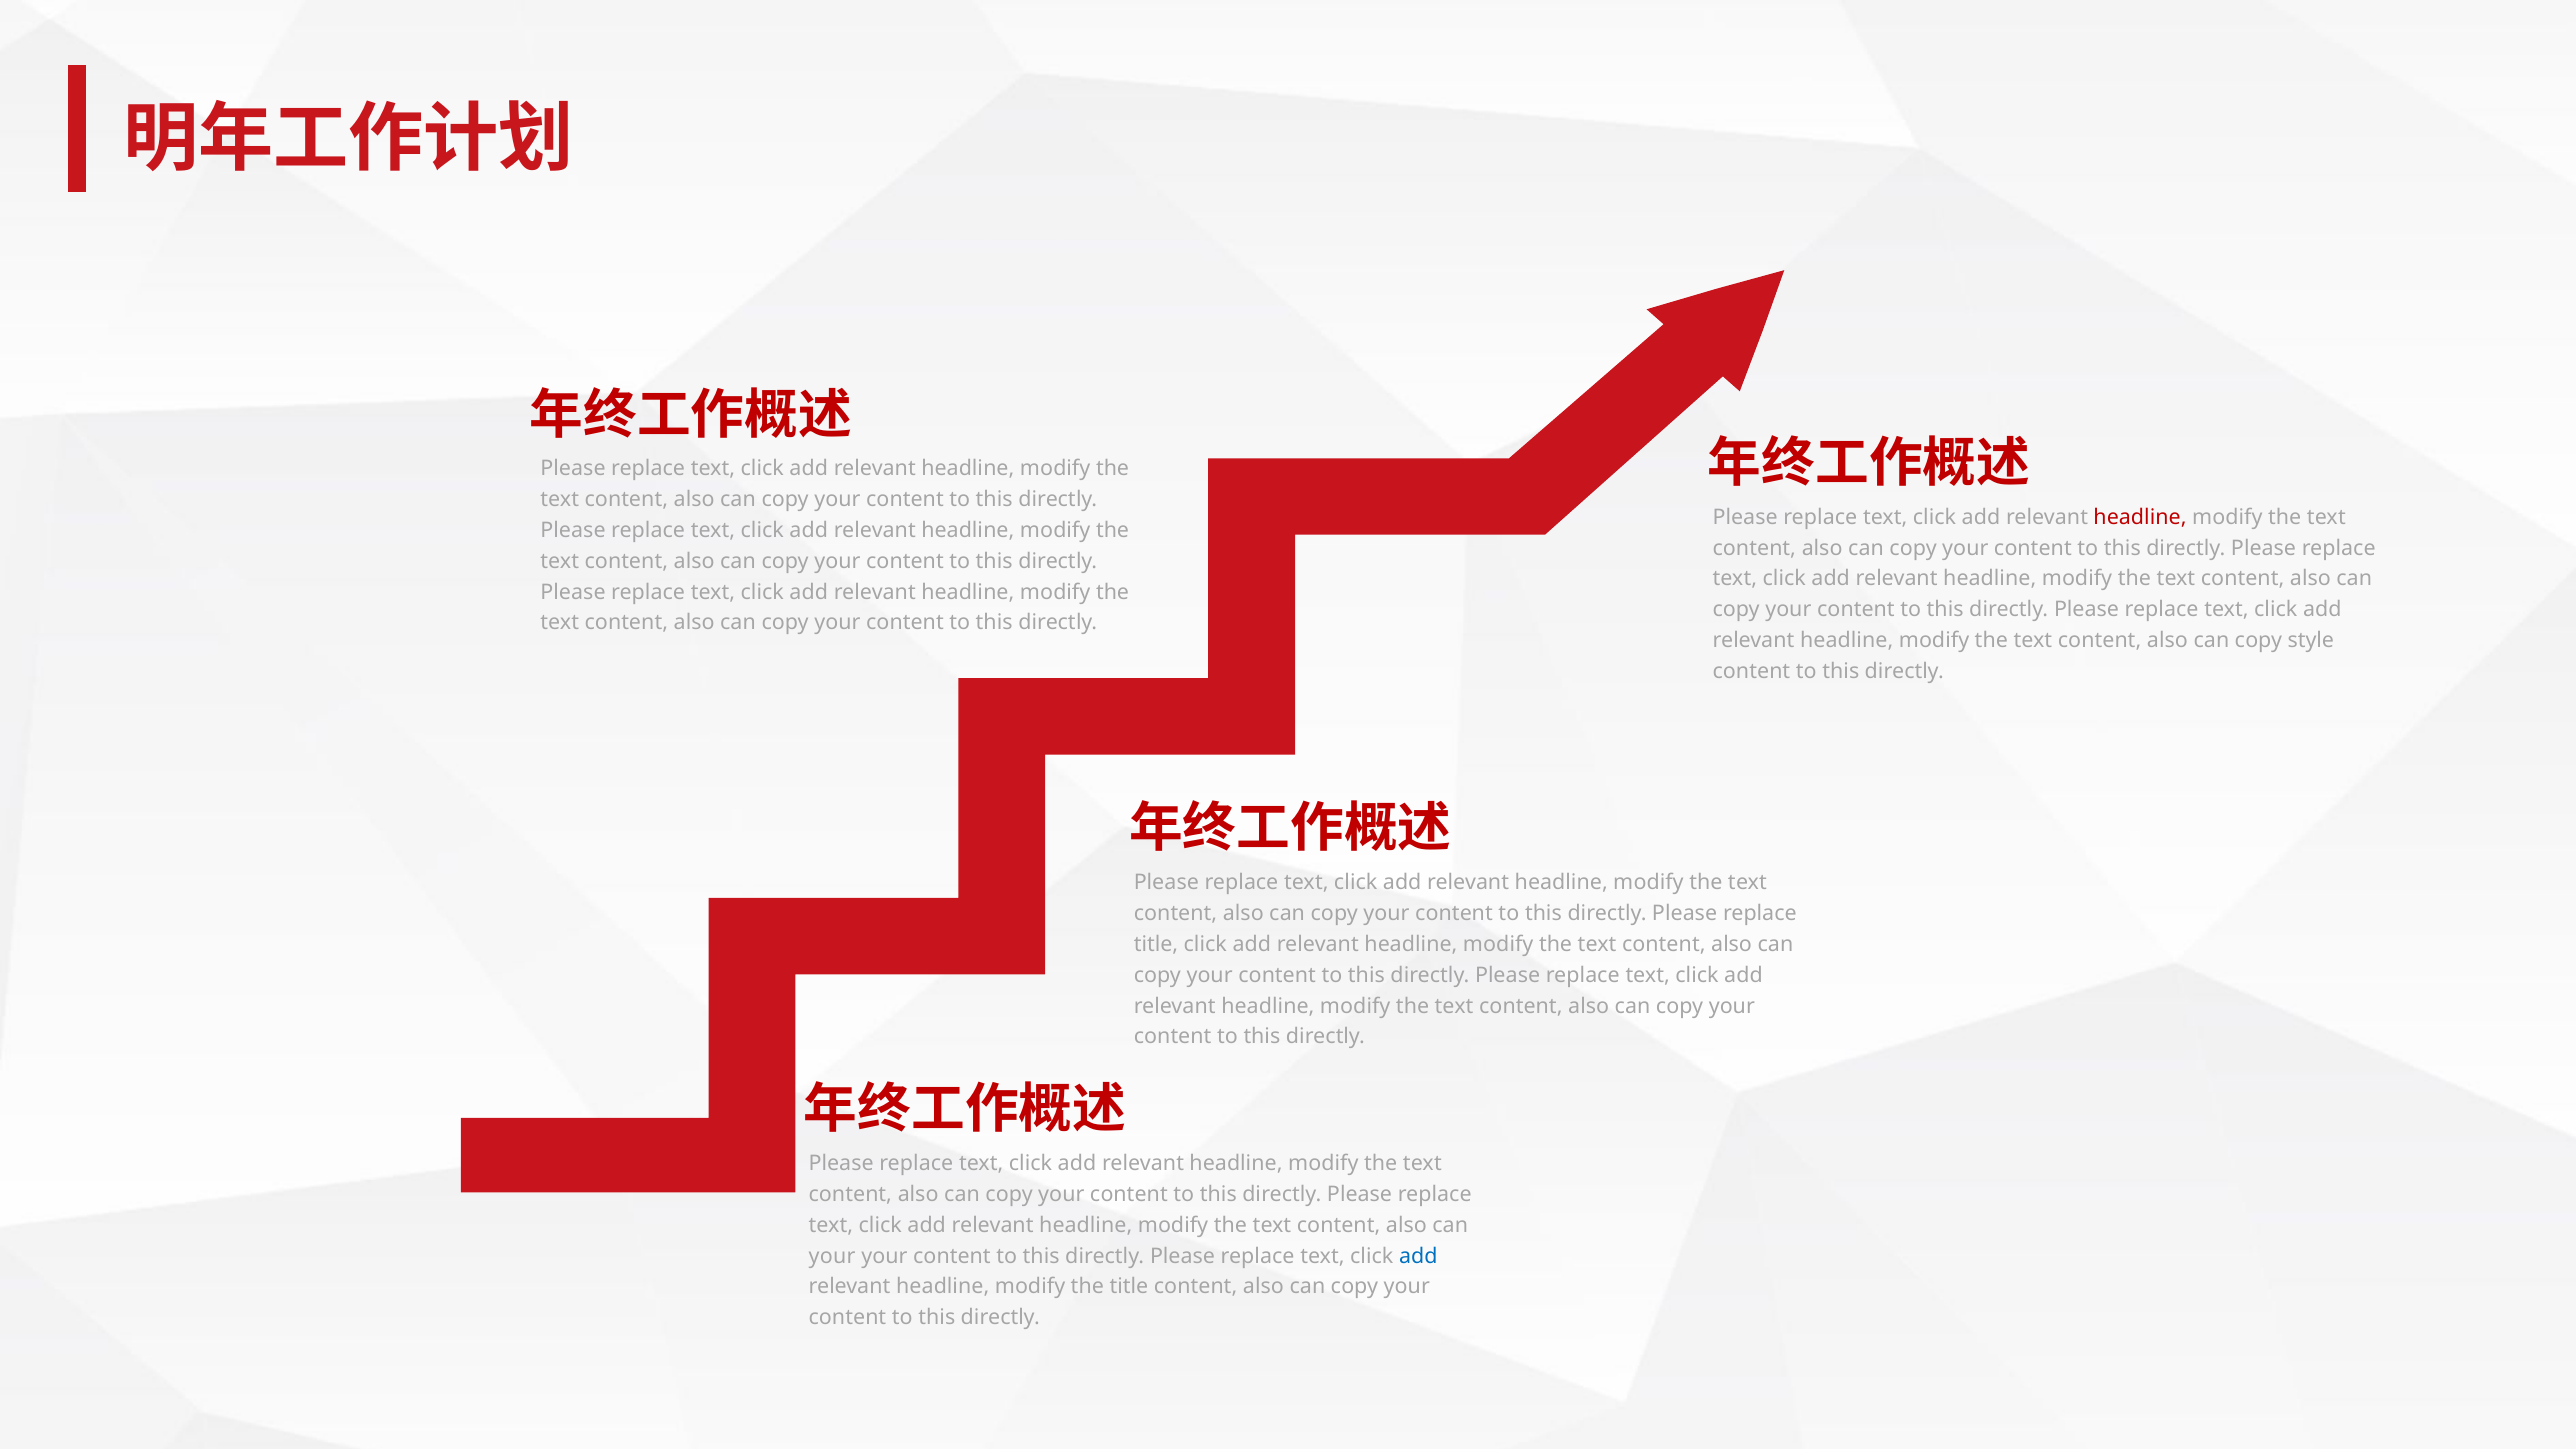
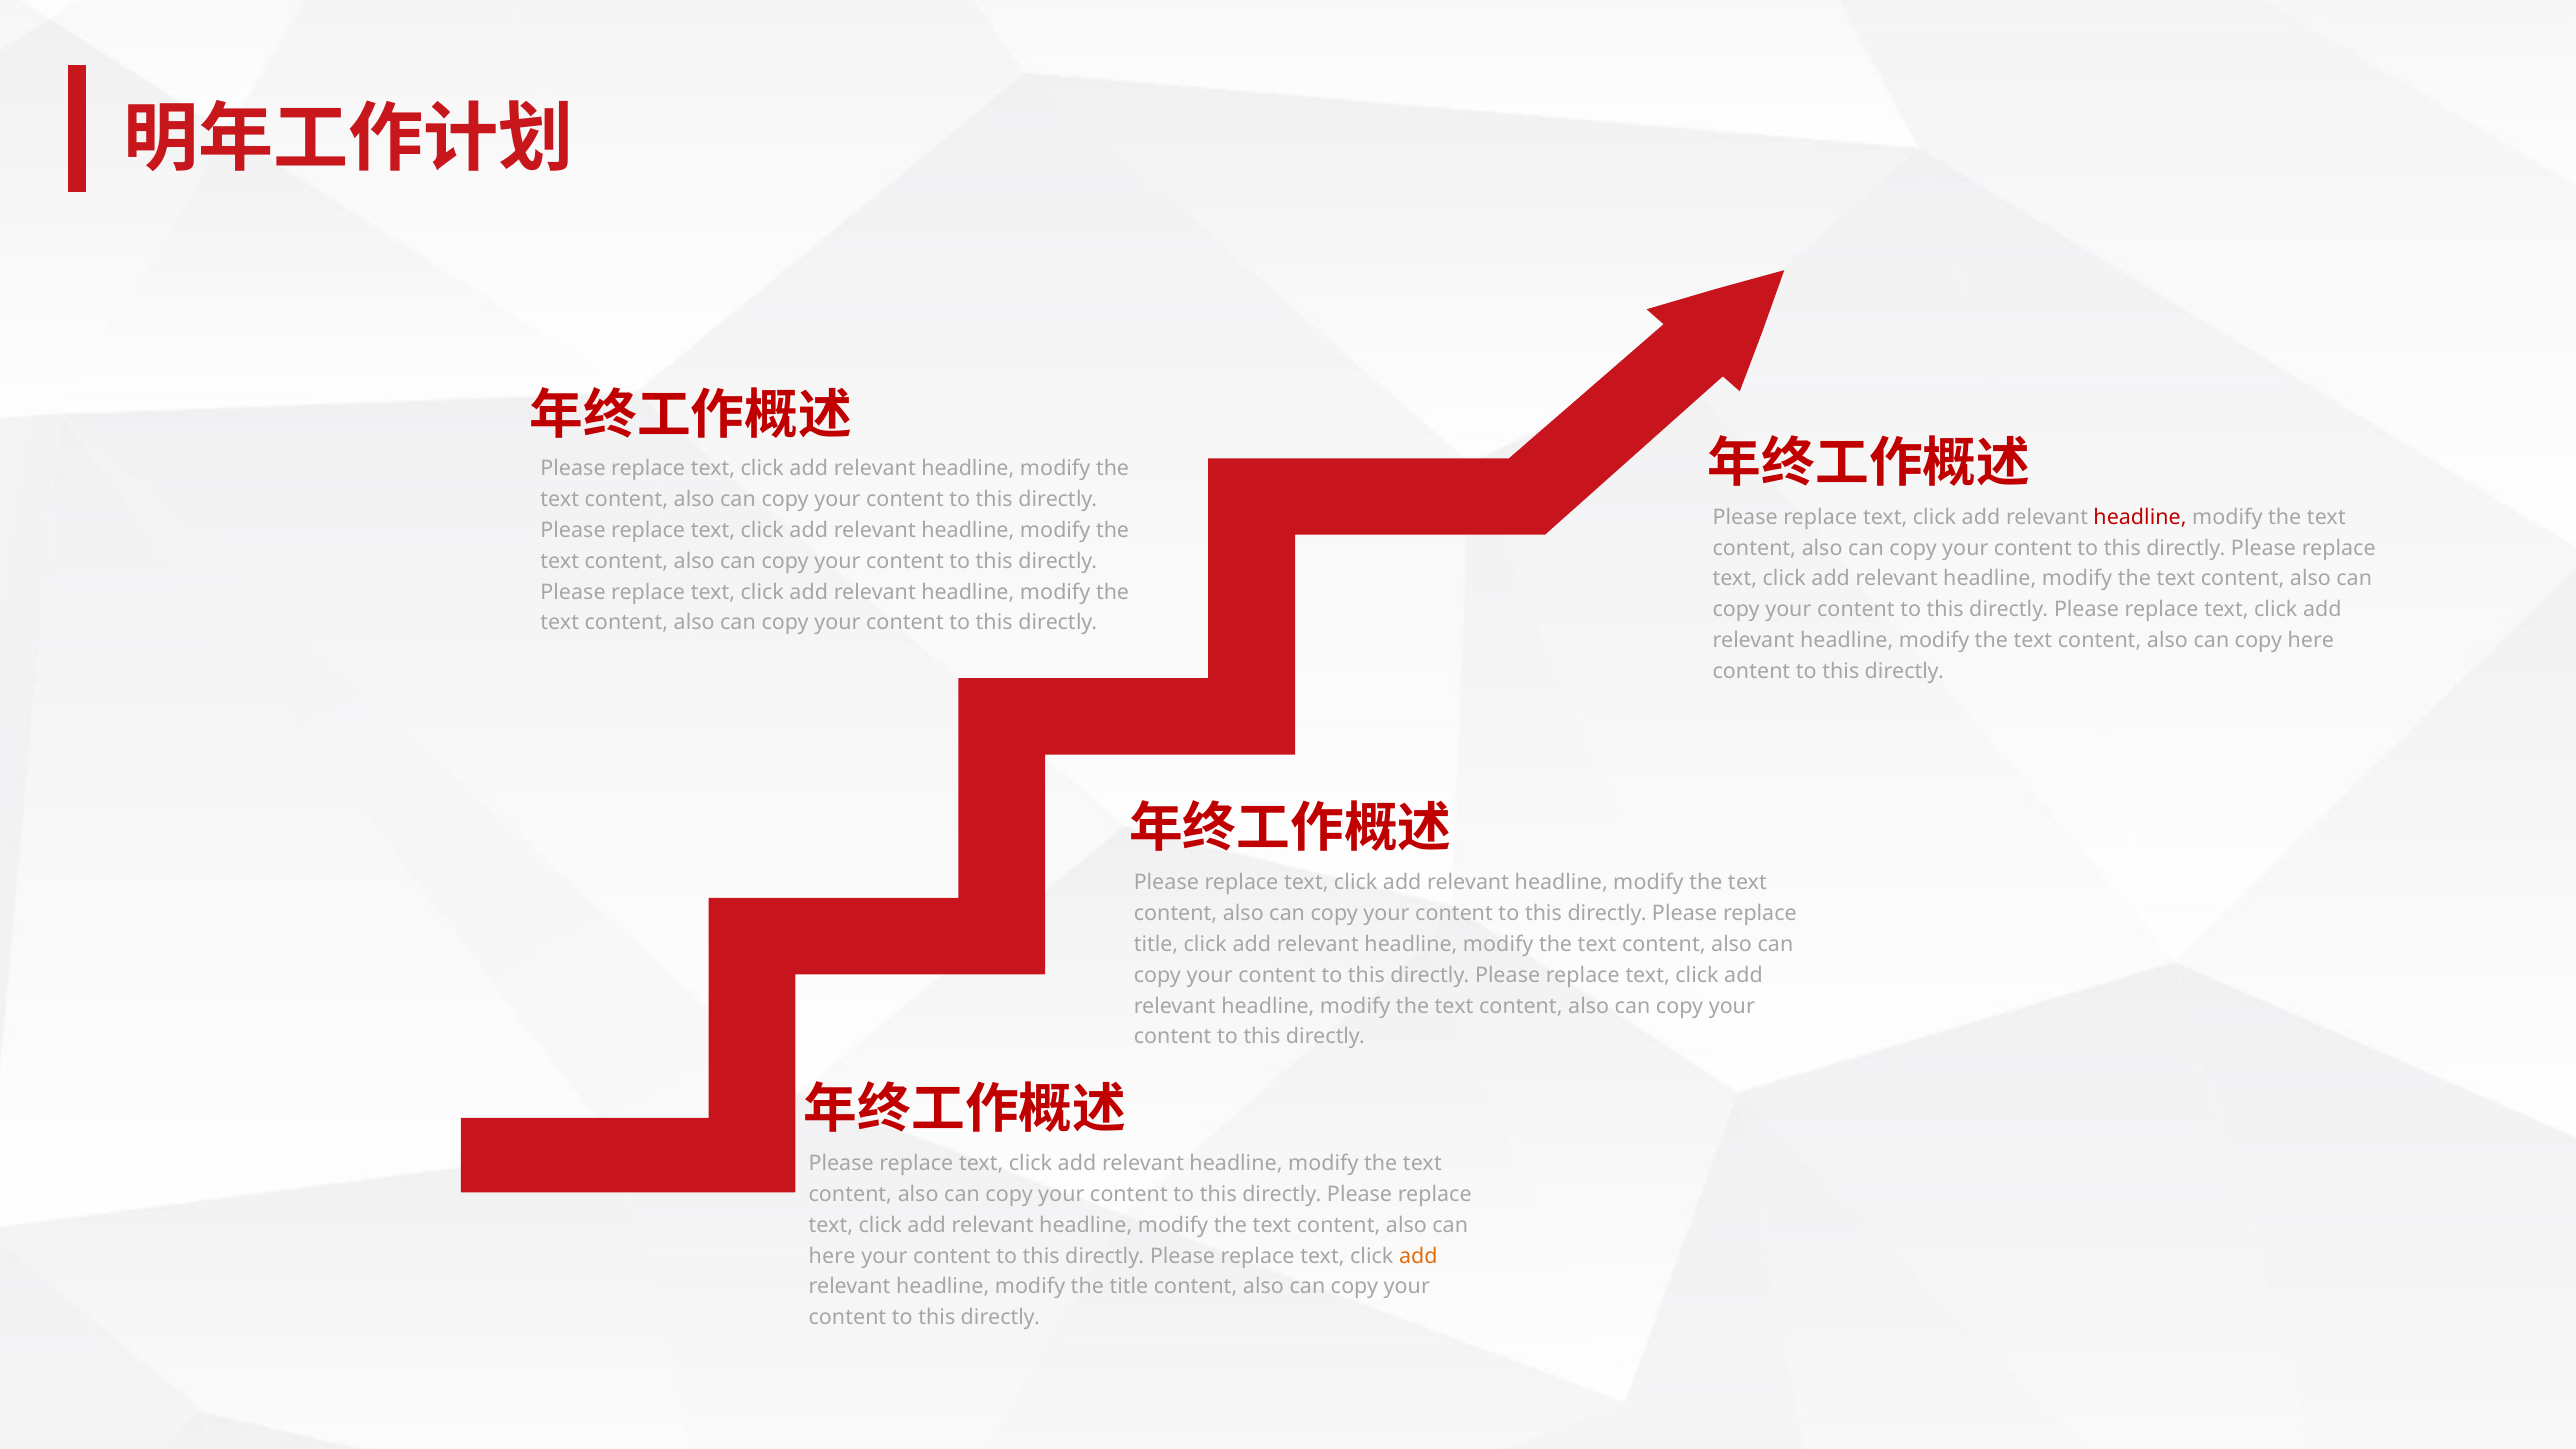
copy style: style -> here (2311, 640)
your: your -> here (832, 1256)
add colour: blue -> orange (1418, 1256)
